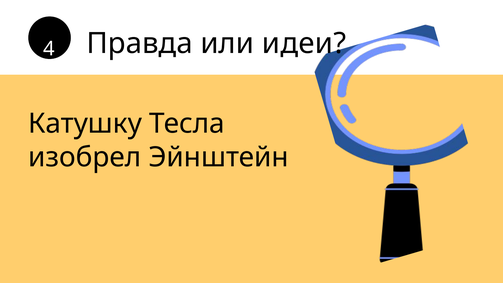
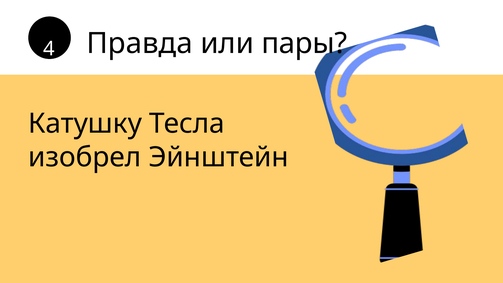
идеи: идеи -> пары (304, 44)
